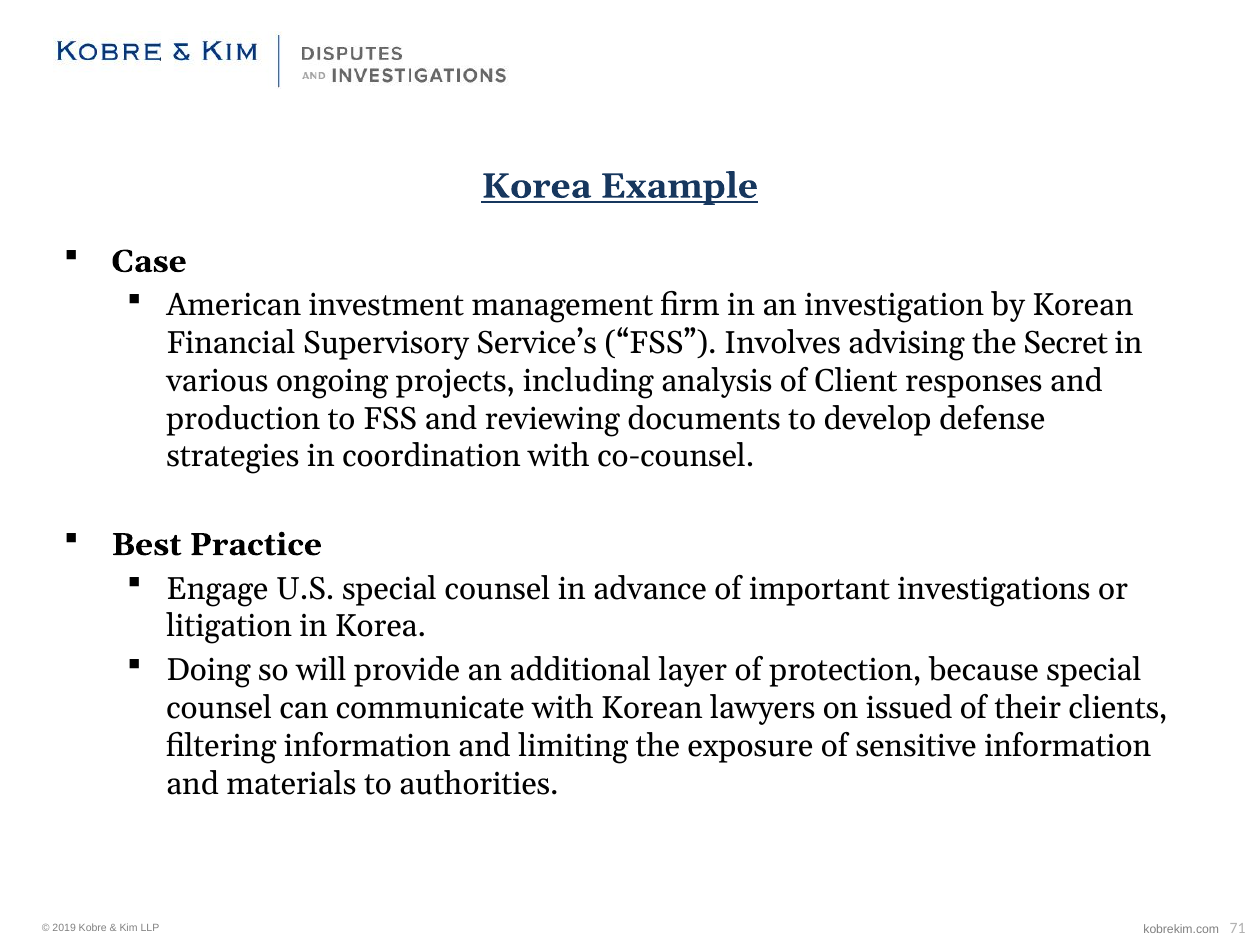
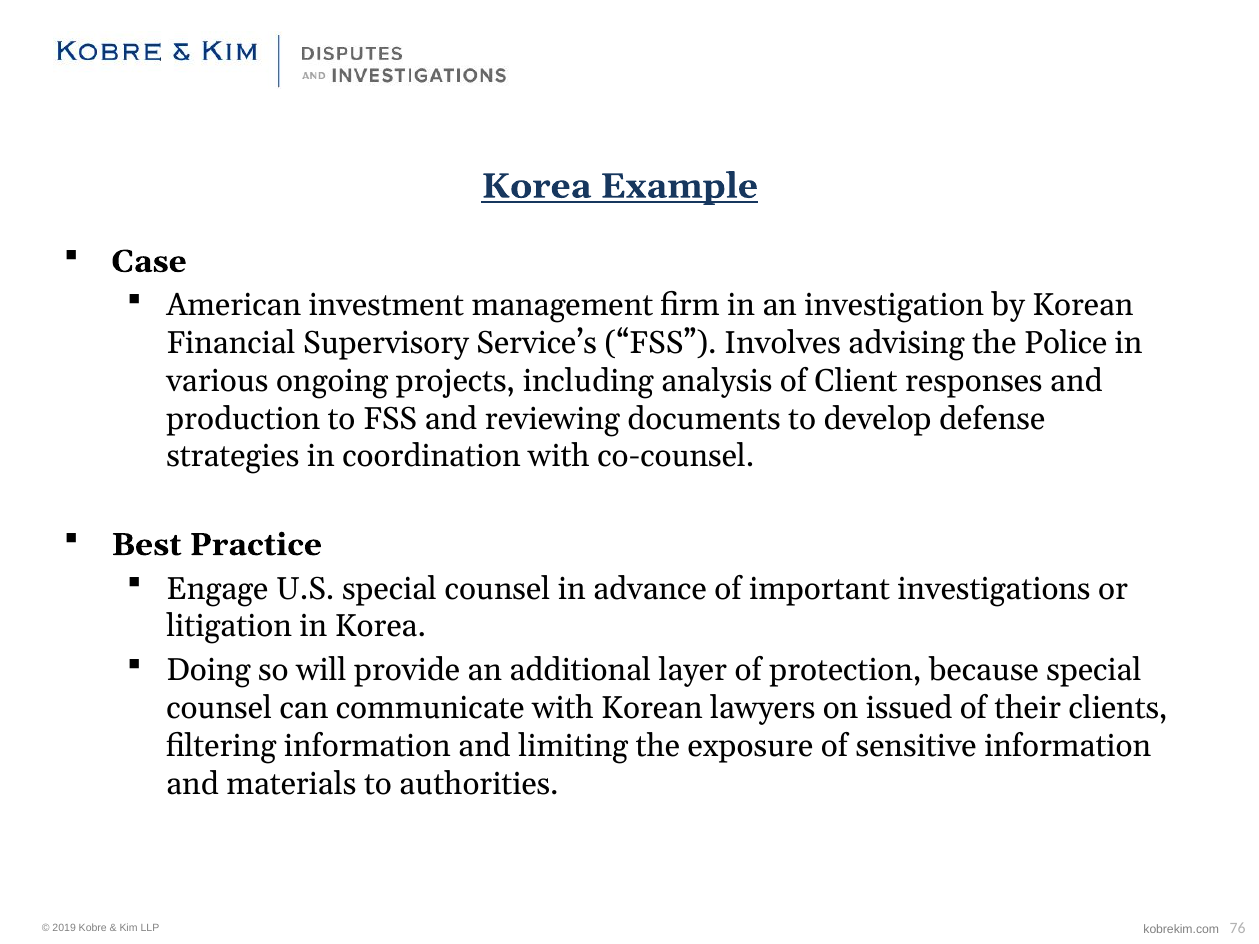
Secret: Secret -> Police (1066, 343)
71: 71 -> 76 (1238, 929)
